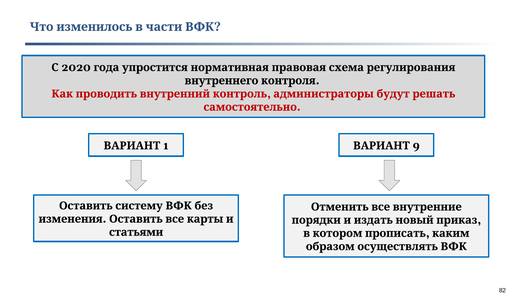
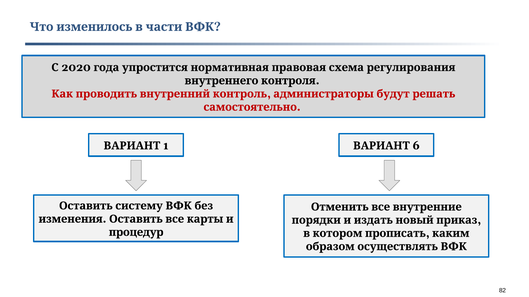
9: 9 -> 6 (416, 146)
статьями: статьями -> процедур (136, 233)
